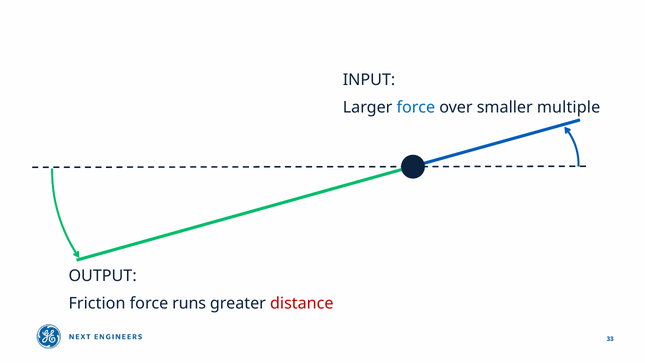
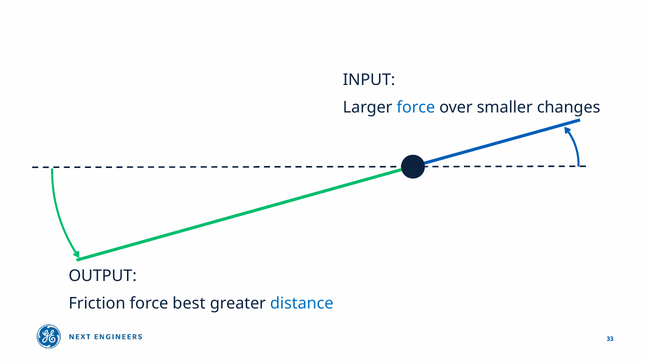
multiple: multiple -> changes (569, 107)
runs: runs -> best (189, 303)
distance colour: red -> blue (302, 303)
